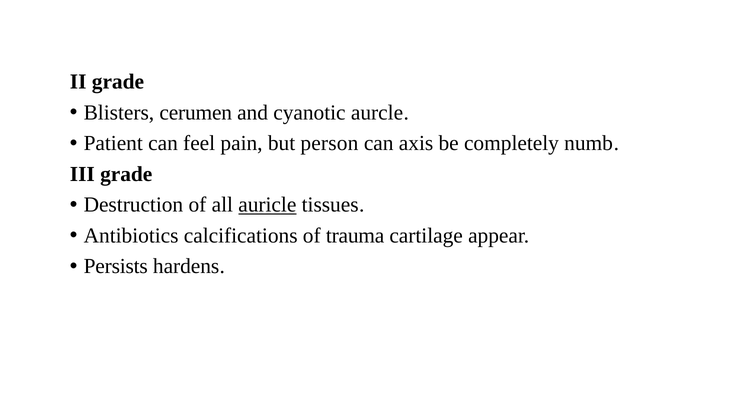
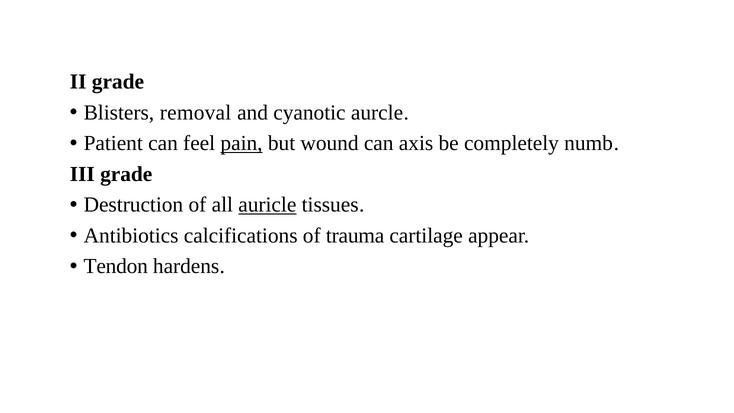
cerumen: cerumen -> removal (196, 113)
pain underline: none -> present (242, 143)
person: person -> wound (330, 143)
Persists: Persists -> Tendon (116, 266)
